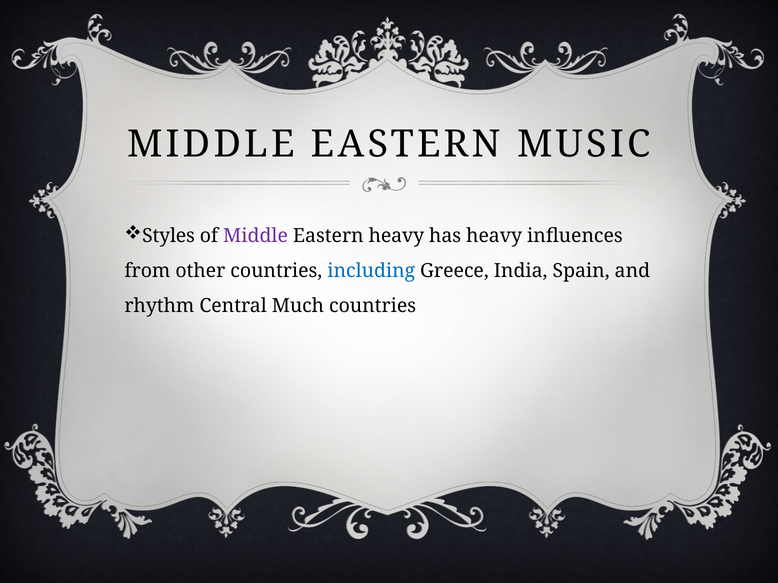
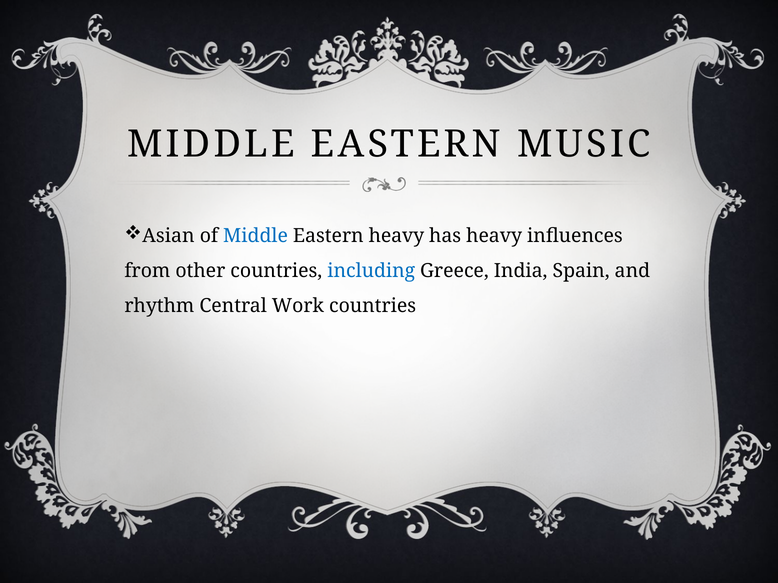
Styles: Styles -> Asian (168, 236)
Middle colour: purple -> blue (256, 236)
Much: Much -> Work (298, 306)
